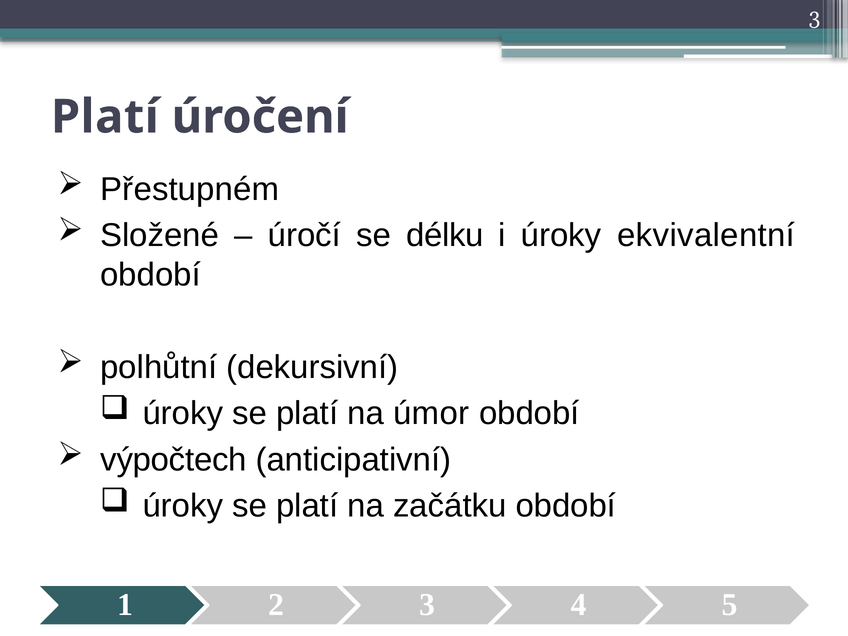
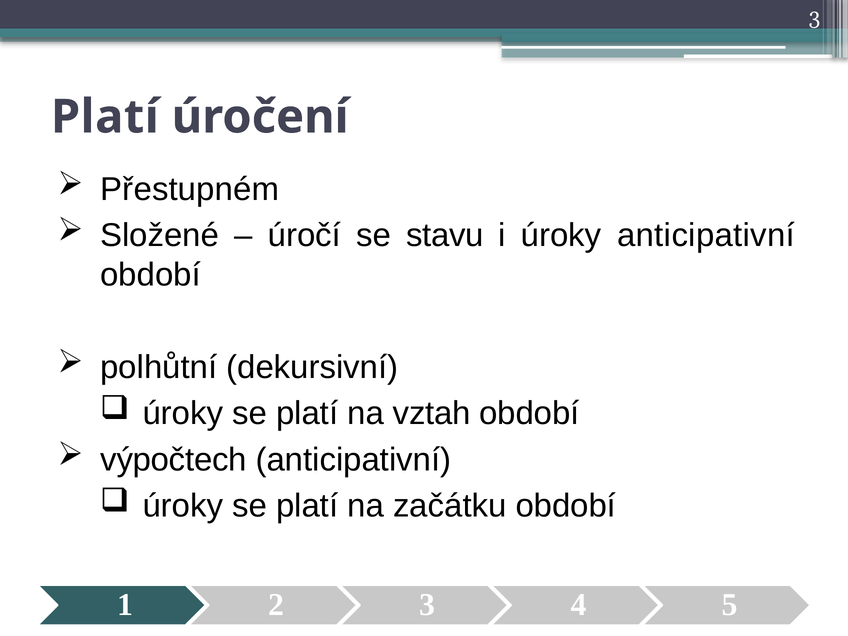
délku: délku -> stavu (445, 235)
úroky ekvivalentní: ekvivalentní -> anticipativní (706, 235)
úmor: úmor -> vztah (432, 414)
